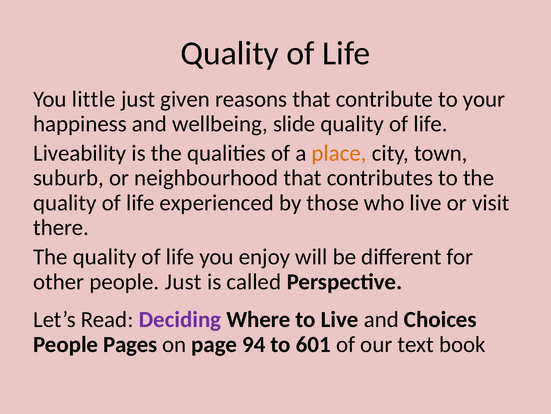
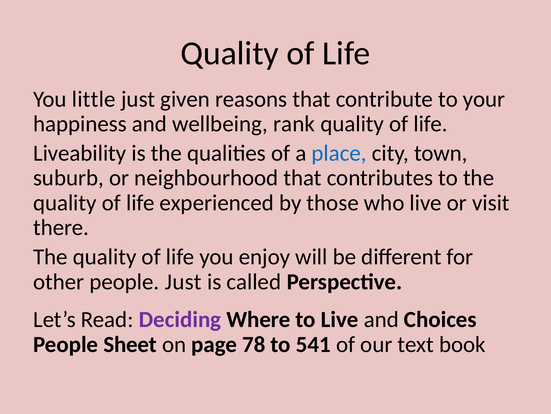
slide: slide -> rank (294, 124)
place colour: orange -> blue (339, 153)
Pages: Pages -> Sheet (130, 344)
94: 94 -> 78 (254, 344)
601: 601 -> 541 (313, 344)
